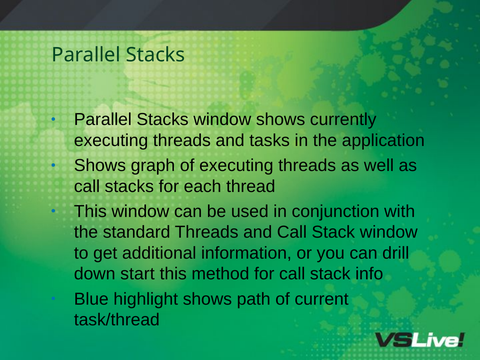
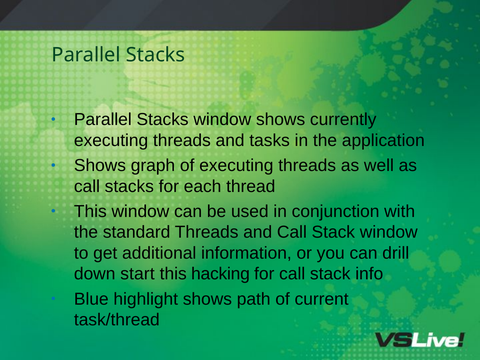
method: method -> hacking (221, 274)
